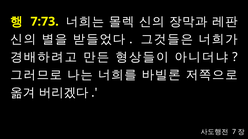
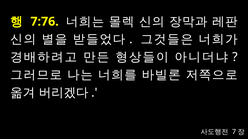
7:73: 7:73 -> 7:76 (45, 22)
